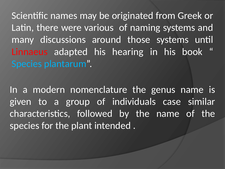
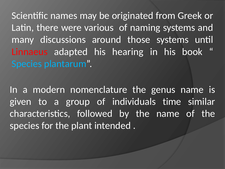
case: case -> time (172, 101)
